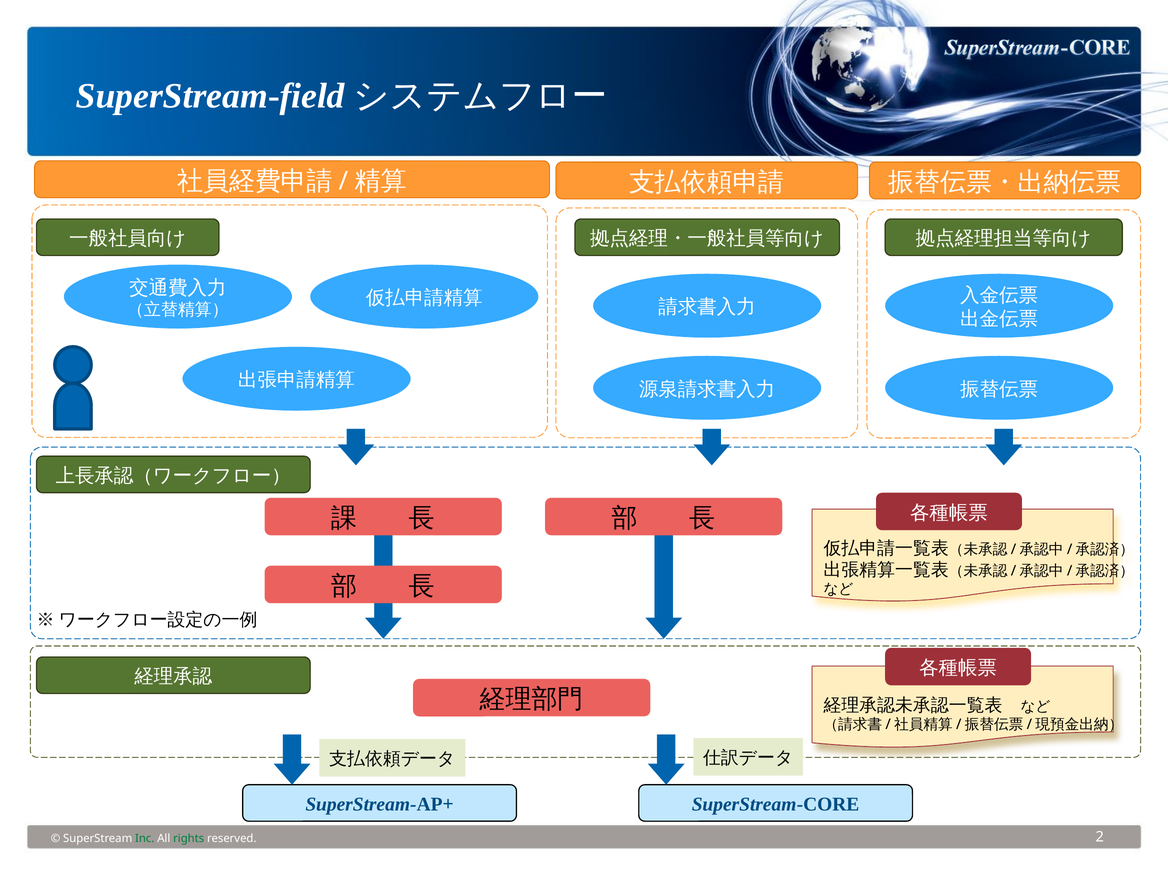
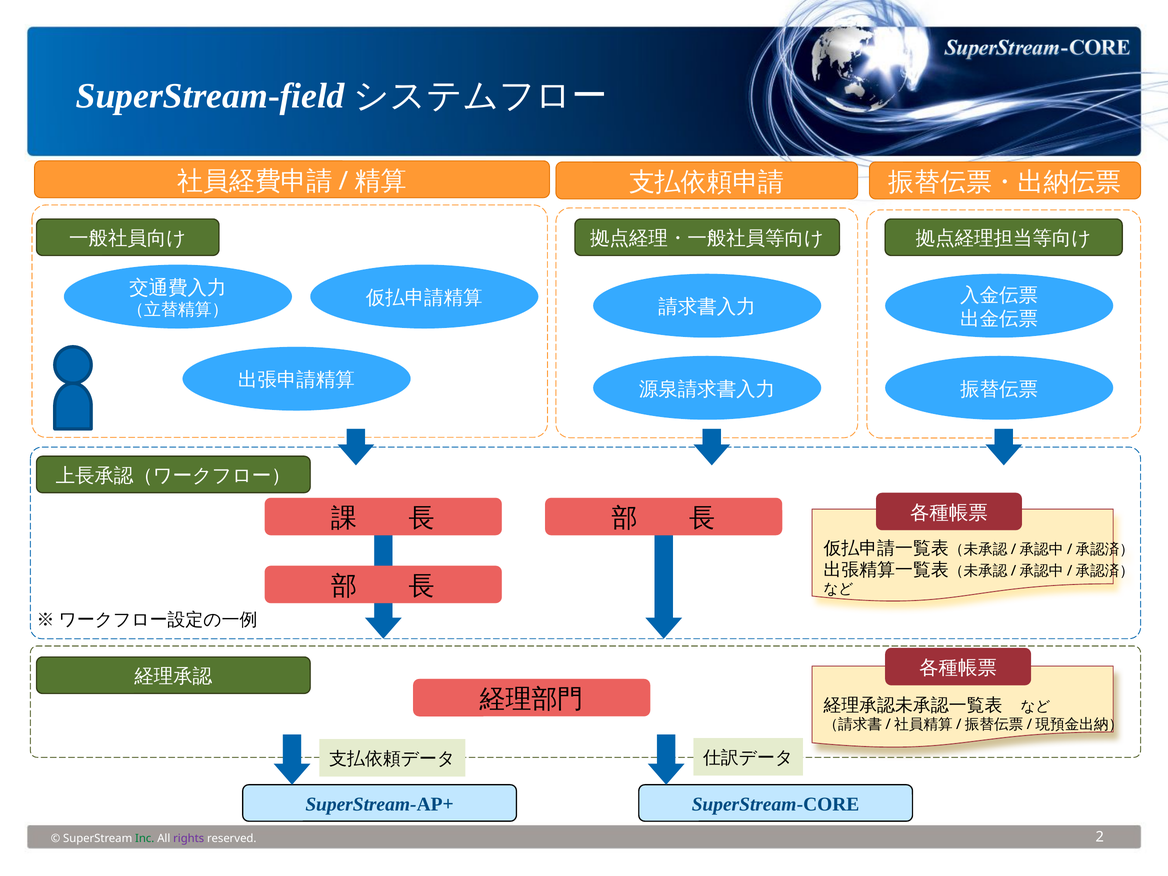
rights colour: green -> purple (189, 838)
